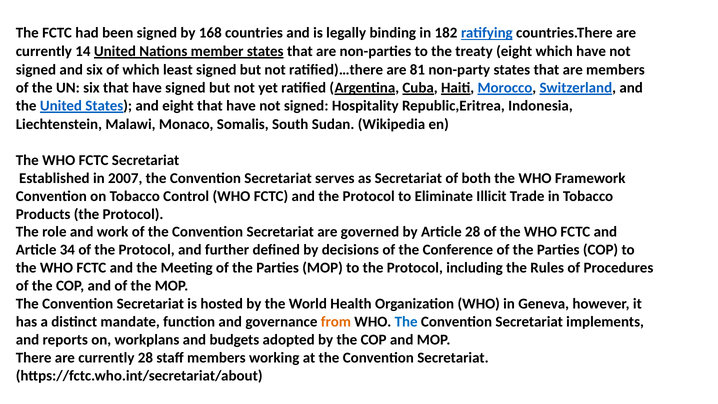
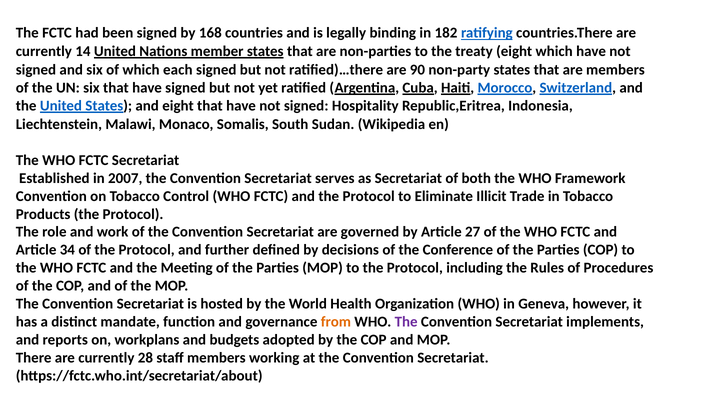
least: least -> each (178, 70)
81: 81 -> 90 (417, 70)
Article 28: 28 -> 27 (473, 232)
The colour: blue -> purple (406, 322)
